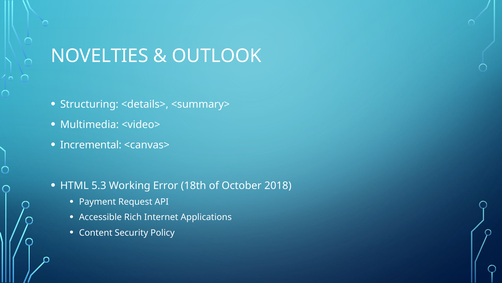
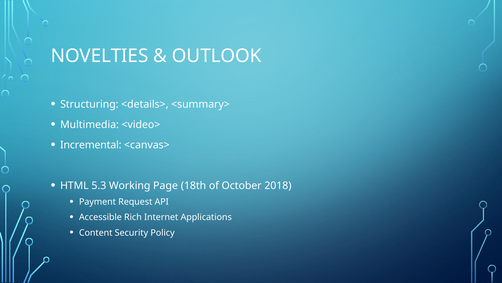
Error: Error -> Page (166, 185)
